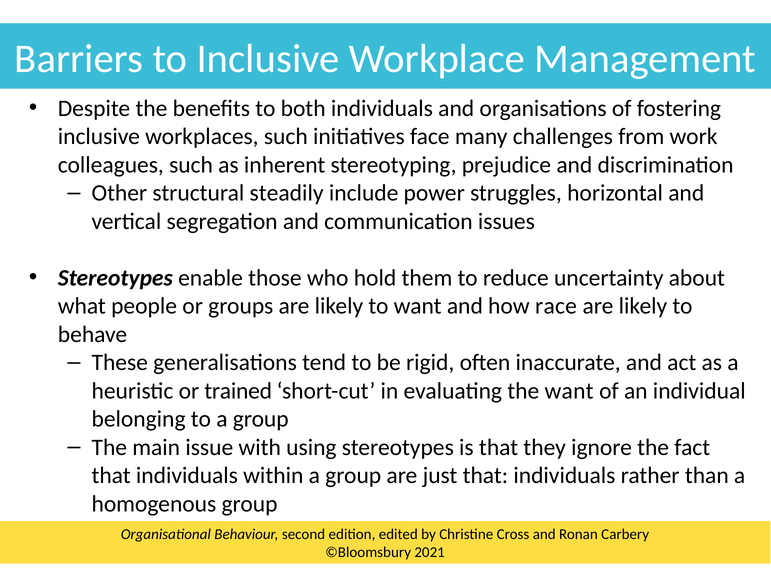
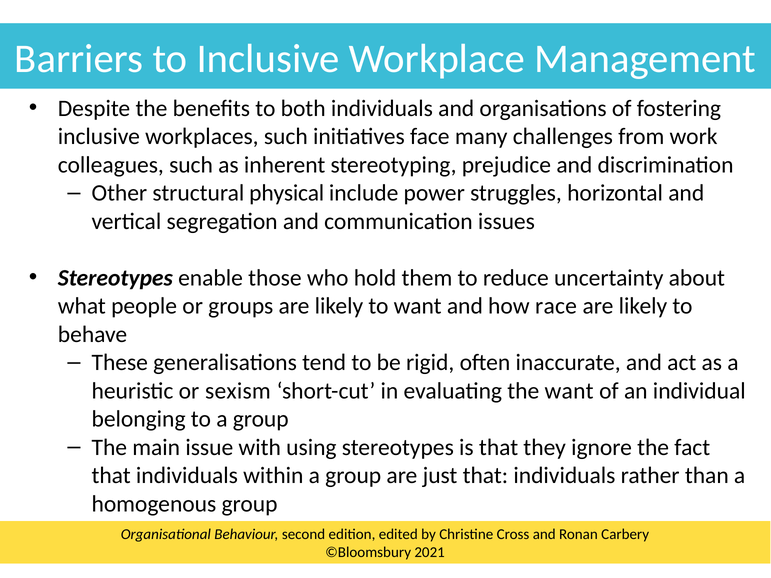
steadily: steadily -> physical (287, 193)
trained: trained -> sexism (238, 391)
